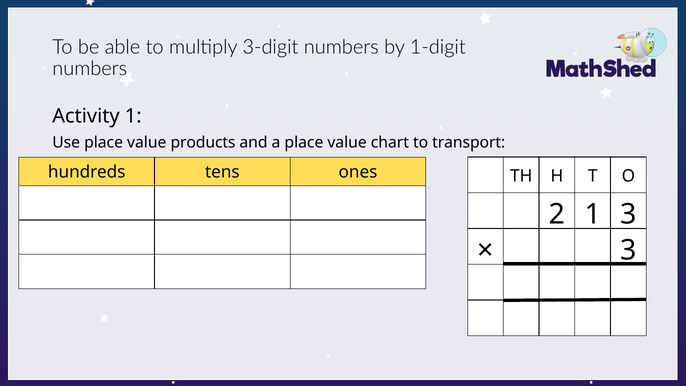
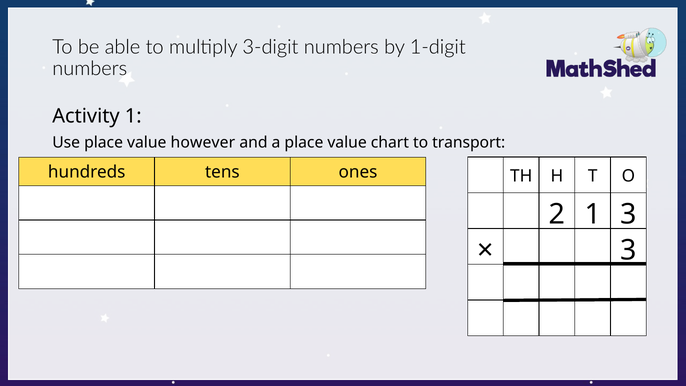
products: products -> however (203, 142)
